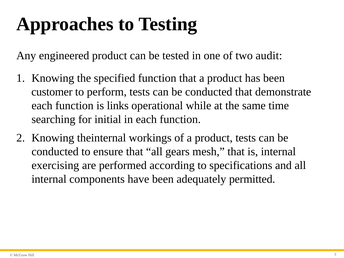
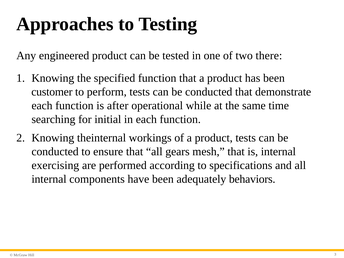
audit: audit -> there (269, 56)
links: links -> after (118, 106)
permitted: permitted -> behaviors (252, 179)
